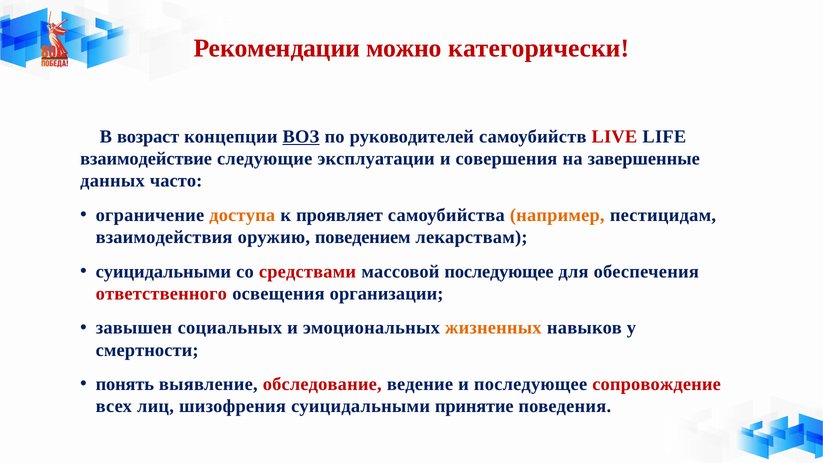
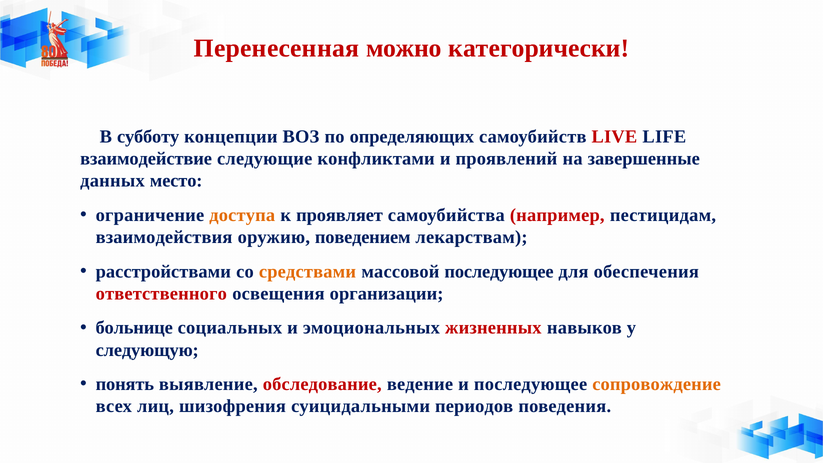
Рекомендации: Рекомендации -> Перенесенная (277, 48)
возраст: возраст -> субботу (148, 137)
ВОЗ underline: present -> none (301, 137)
руководителей: руководителей -> определяющих (412, 137)
эксплуатации: эксплуатации -> конфликтами (376, 159)
совершения: совершения -> проявлений (506, 159)
часто: часто -> место (176, 181)
например colour: orange -> red (557, 215)
суицидальными: суицидальными -> расстройствами (163, 271)
средствами colour: red -> orange (307, 271)
завышен: завышен -> больнице (134, 328)
жизненных colour: orange -> red (493, 328)
смертности: смертности -> следующую (147, 350)
сопровождение colour: red -> orange (657, 384)
принятие: принятие -> периодов (474, 406)
